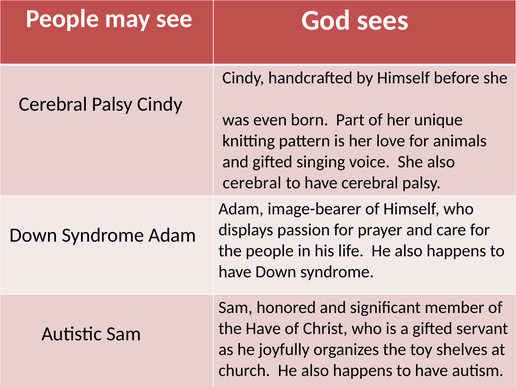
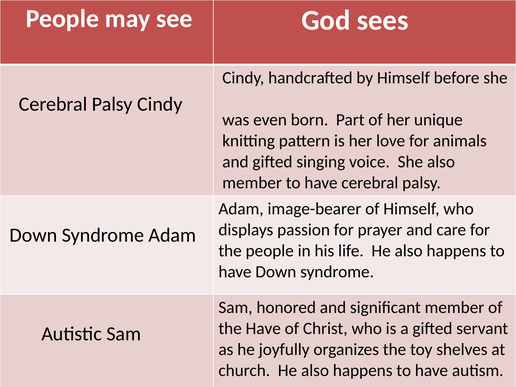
cerebral: cerebral -> member (252, 183)
